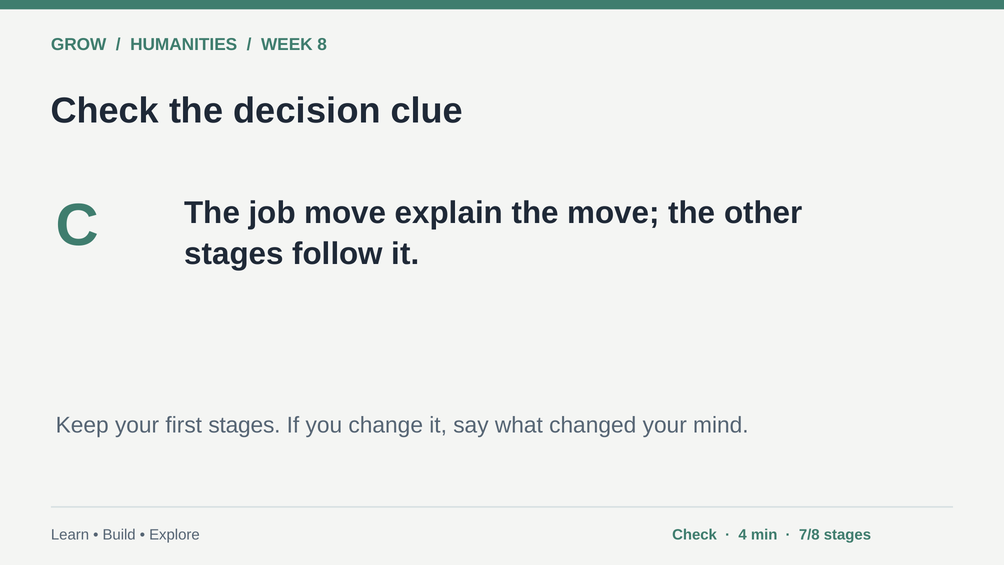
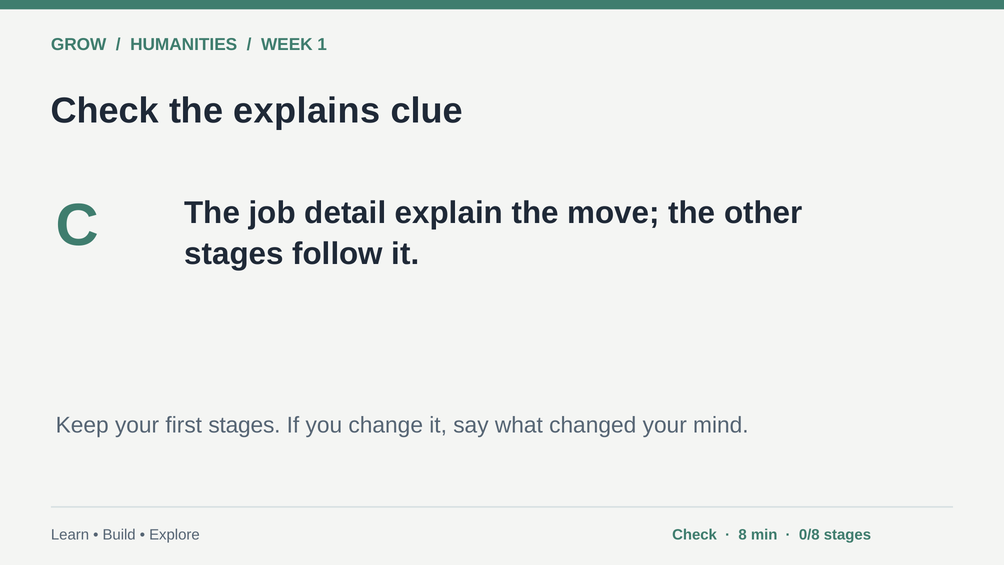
8: 8 -> 1 (322, 45)
decision: decision -> explains (307, 111)
job move: move -> detail (345, 213)
4: 4 -> 8 (743, 535)
7/8: 7/8 -> 0/8 (809, 535)
